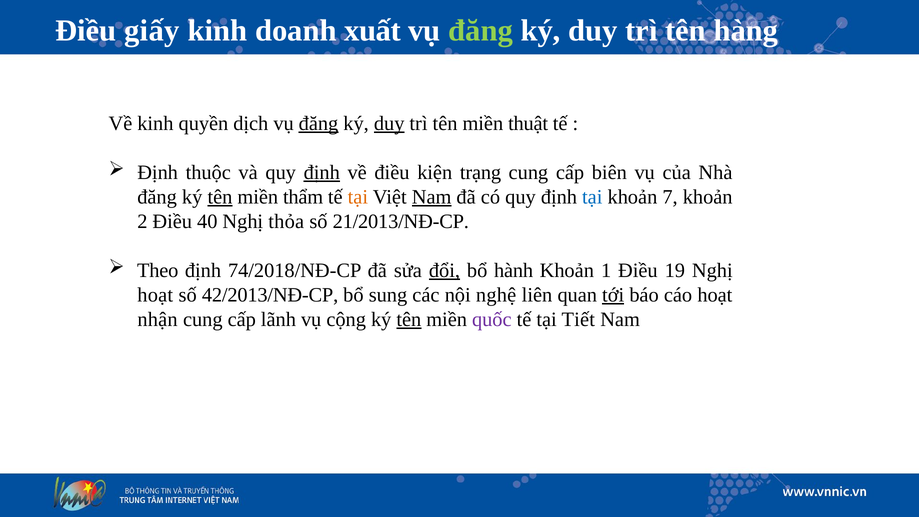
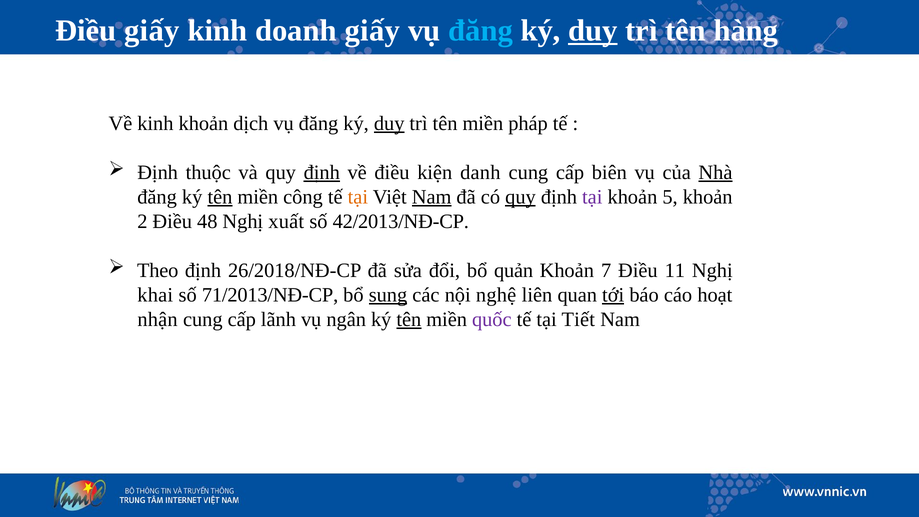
doanh xuất: xuất -> giấy (372, 31)
đăng colour: light green -> light blue (481, 31)
duy underline: none -> present (593, 31)
kinh quyền: quyền -> khoản (203, 123)
đăng underline: present -> none (319, 123)
thuật: thuật -> pháp (528, 123)
trạng: trạng -> danh (480, 172)
Nhà underline: none -> present (715, 172)
thẩm: thẩm -> công (303, 197)
quy underline: none -> present (520, 197)
tại colour: blue -> purple (592, 197)
7: 7 -> 5 (670, 197)
40: 40 -> 48 (207, 221)
thỏa: thỏa -> xuất (286, 221)
21/2013/NĐ-CP: 21/2013/NĐ-CP -> 42/2013/NĐ-CP (401, 221)
74/2018/NĐ-CP: 74/2018/NĐ-CP -> 26/2018/NĐ-CP (295, 270)
đổi underline: present -> none (444, 270)
hành: hành -> quản (514, 270)
1: 1 -> 7 (606, 270)
19: 19 -> 11 (675, 270)
hoạt: hoạt -> khai (155, 295)
42/2013/NĐ-CP: 42/2013/NĐ-CP -> 71/2013/NĐ-CP (270, 295)
sung underline: none -> present (388, 295)
cộng: cộng -> ngân (346, 319)
